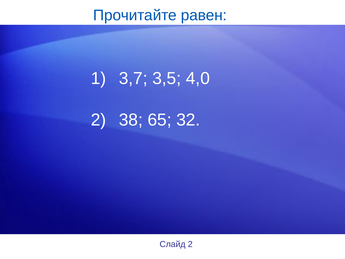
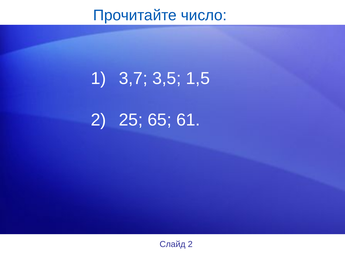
равен: равен -> число (204, 15)
4,0: 4,0 -> 1,5 (198, 78)
38: 38 -> 25 (131, 120)
32: 32 -> 61 (188, 120)
